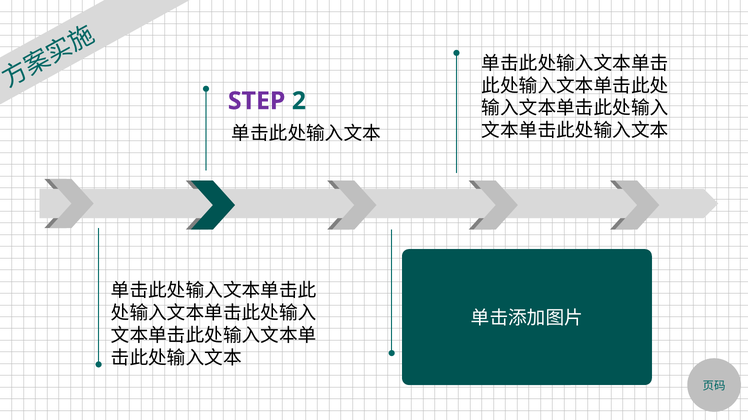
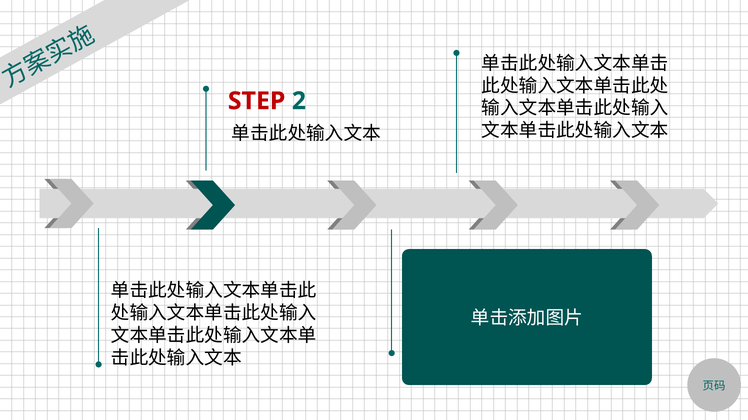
STEP colour: purple -> red (257, 101)
